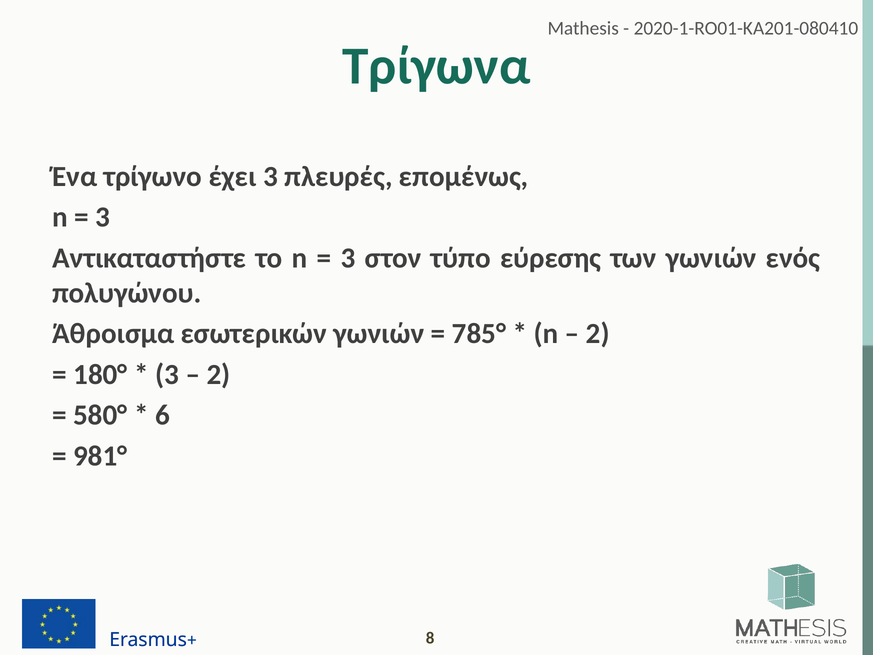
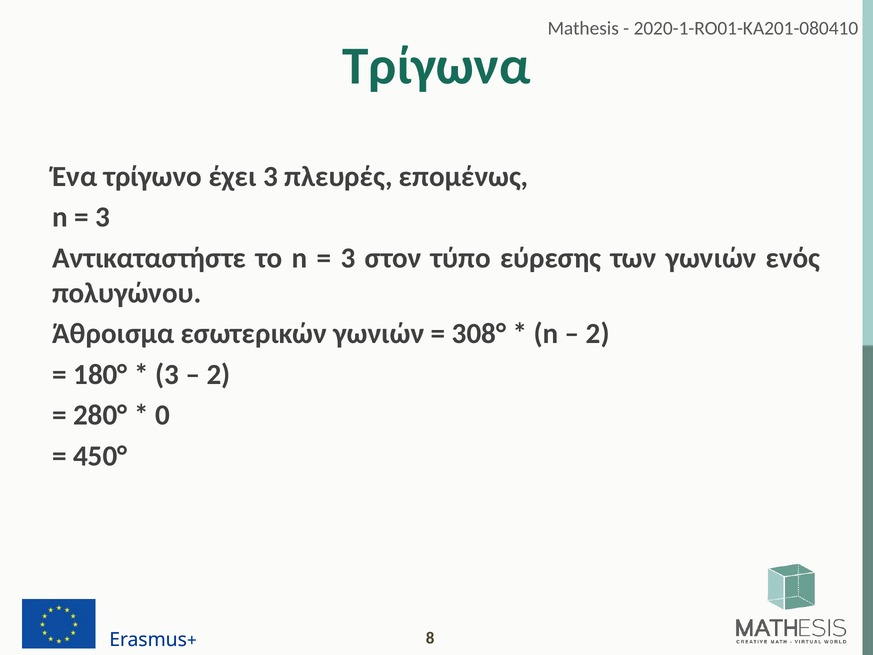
785°: 785° -> 308° (479, 334)
580°: 580° -> 280° (100, 415)
6: 6 -> 0 (162, 415)
981°: 981° -> 450° (100, 456)
